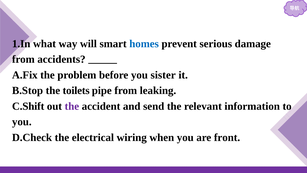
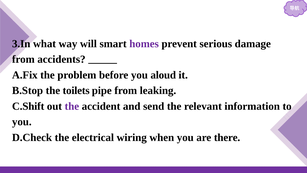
1.In: 1.In -> 3.In (21, 44)
homes colour: blue -> purple (144, 44)
sister: sister -> aloud (163, 75)
front: front -> there (227, 137)
